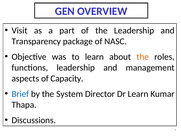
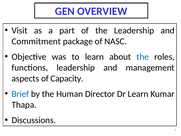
Transparency: Transparency -> Commitment (36, 41)
the colour: orange -> blue (143, 57)
System: System -> Human (70, 94)
